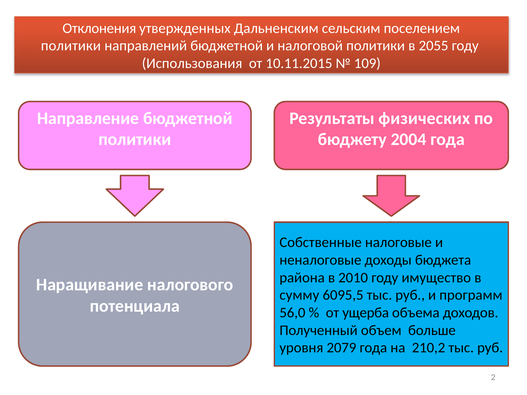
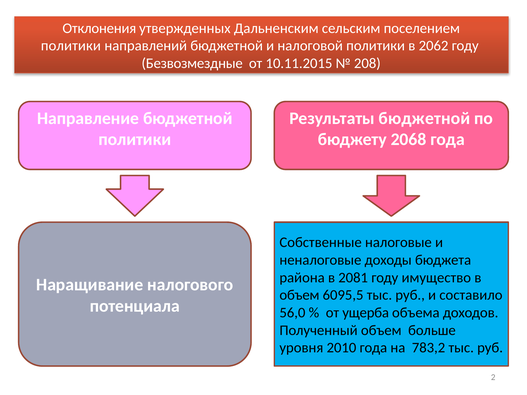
2055: 2055 -> 2062 (434, 46)
Использования: Использования -> Безвозмездные (192, 63)
109: 109 -> 208 (367, 63)
Результаты физических: физических -> бюджетной (424, 118)
2004: 2004 -> 2068 (409, 139)
2010: 2010 -> 2081 (353, 278)
сумму: сумму -> объем (299, 295)
программ: программ -> составило (471, 295)
2079: 2079 -> 2010 (341, 348)
210,2: 210,2 -> 783,2 (429, 348)
